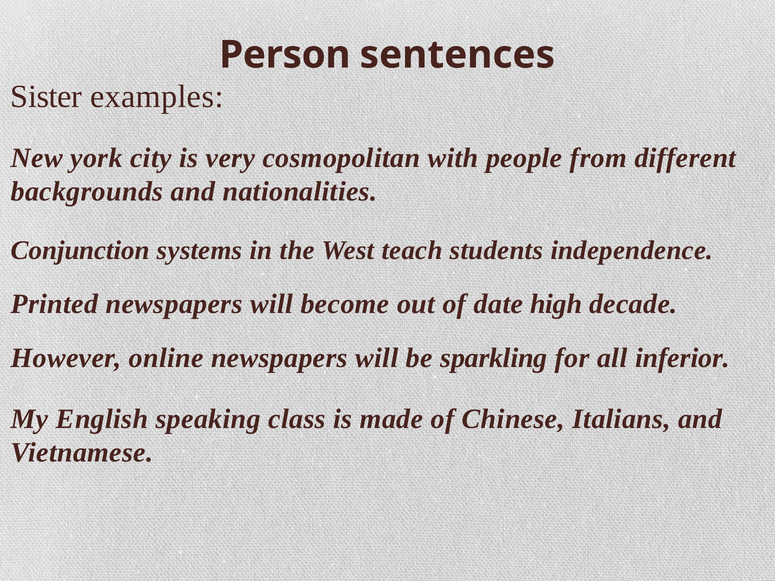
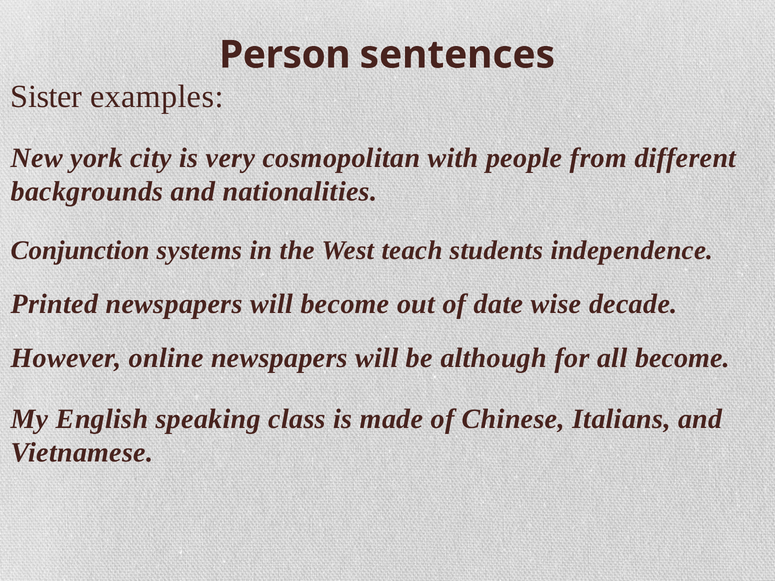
high: high -> wise (556, 304)
sparkling: sparkling -> although (494, 358)
all inferior: inferior -> become (682, 358)
